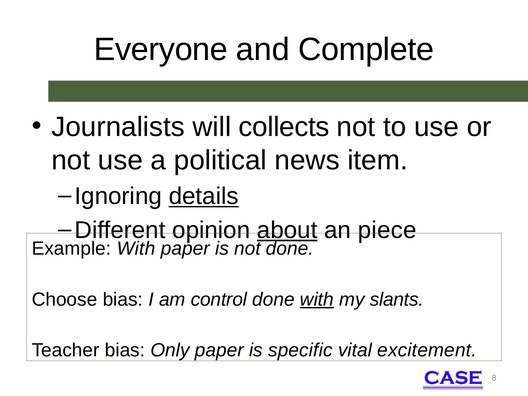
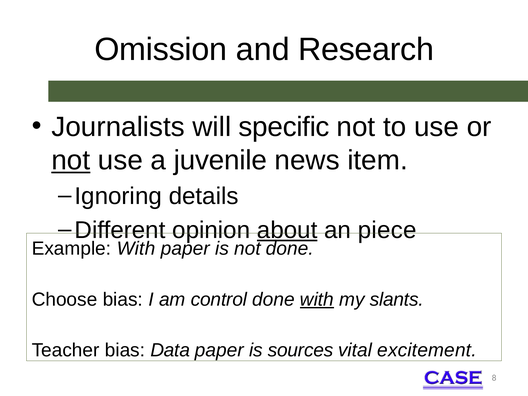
Everyone: Everyone -> Omission (161, 49)
Complete: Complete -> Research (366, 49)
collects: collects -> specific (284, 127)
not underline: none -> present (71, 160)
political: political -> juvenile (220, 160)
details underline: present -> none (204, 196)
Only: Only -> Data (170, 350)
specific: specific -> sources (301, 350)
